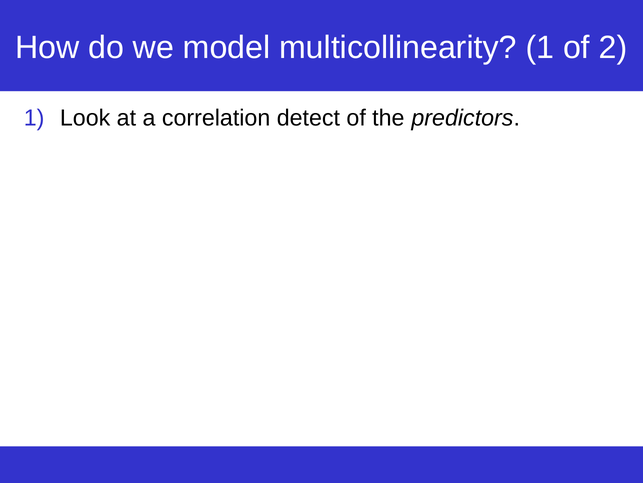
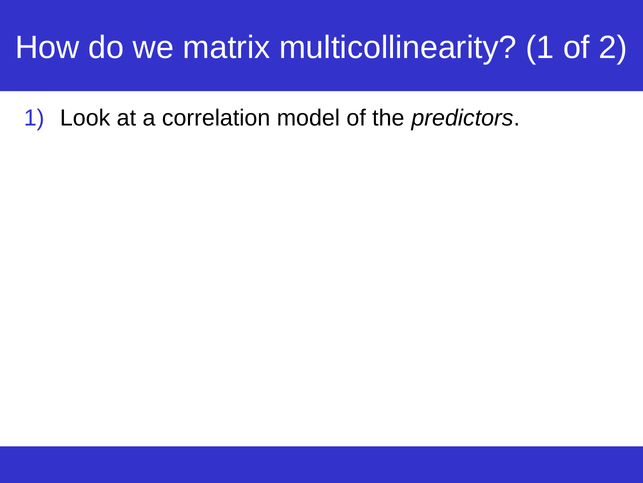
model: model -> matrix (227, 48)
detect: detect -> model (308, 118)
